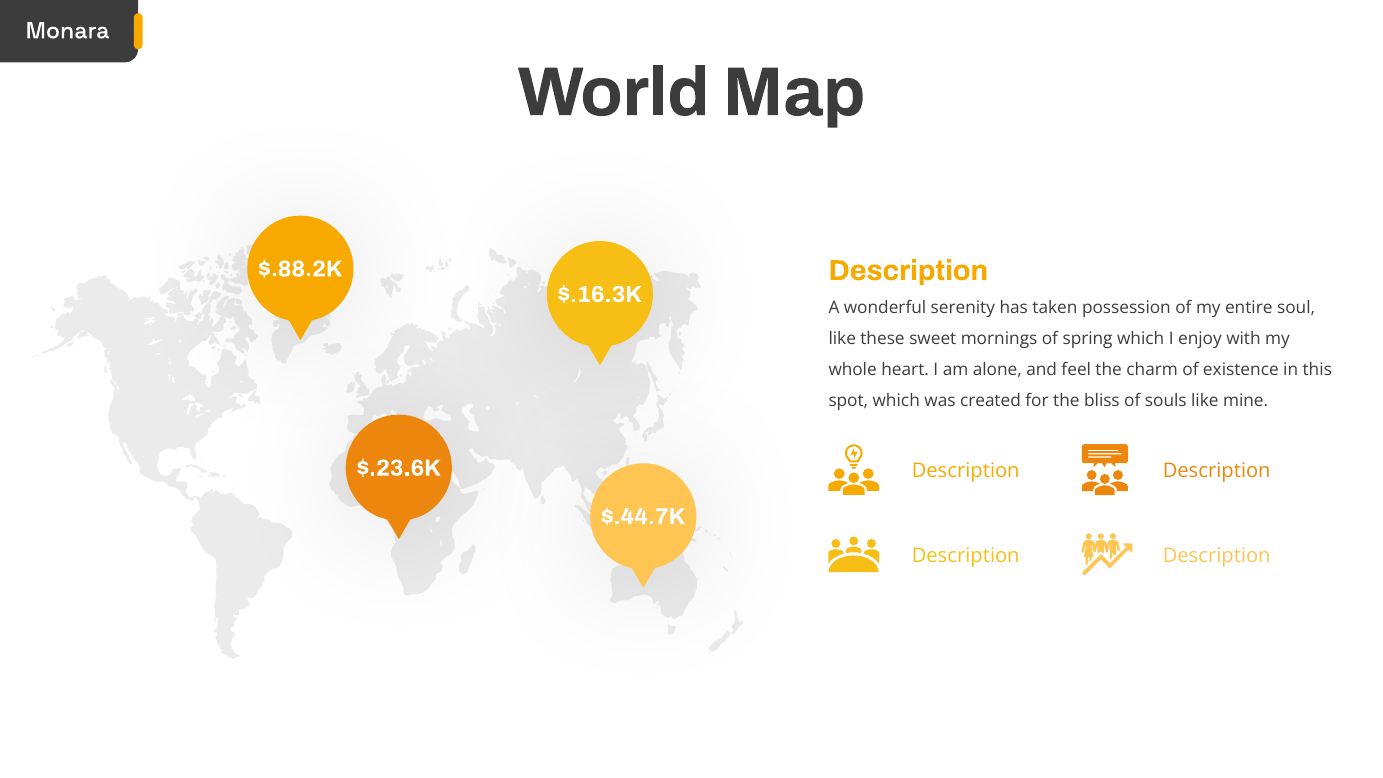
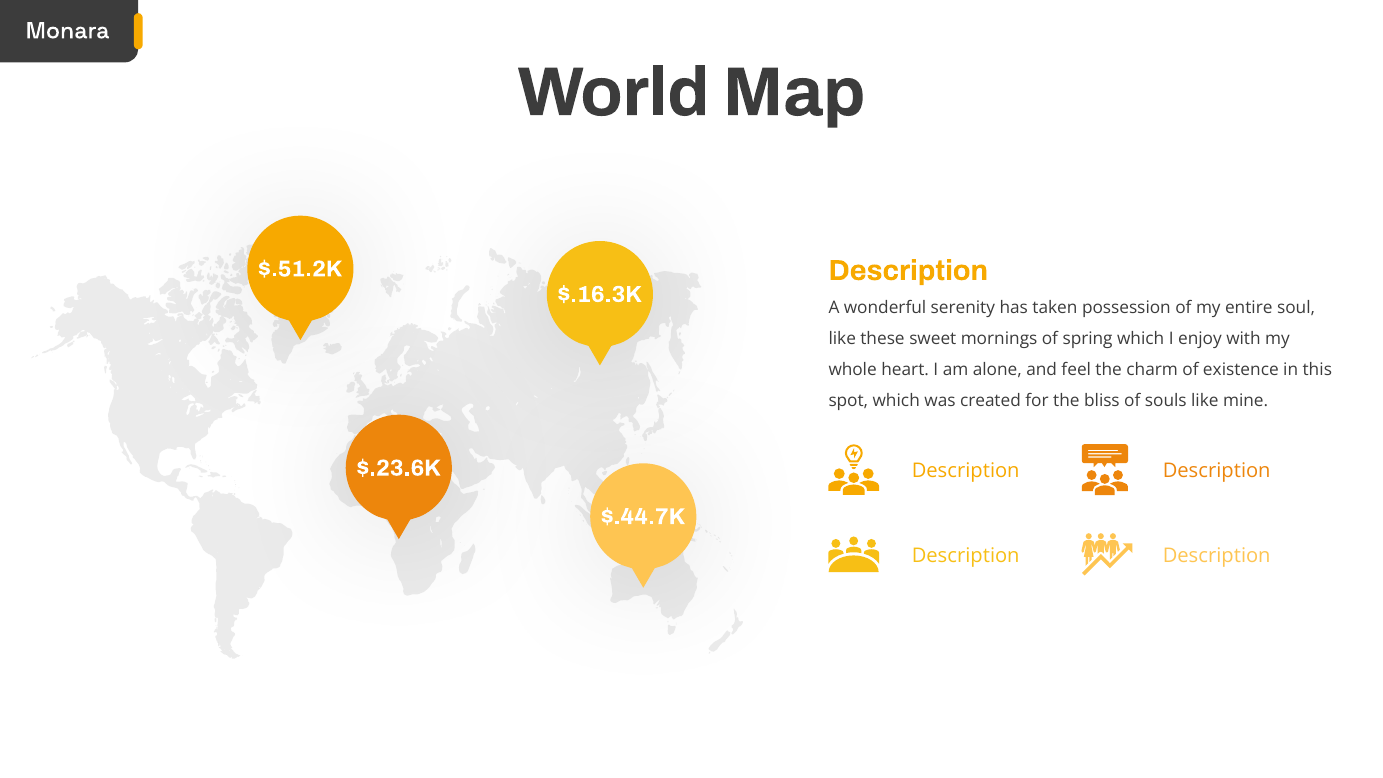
$.88.2K: $.88.2K -> $.51.2K (300, 269)
